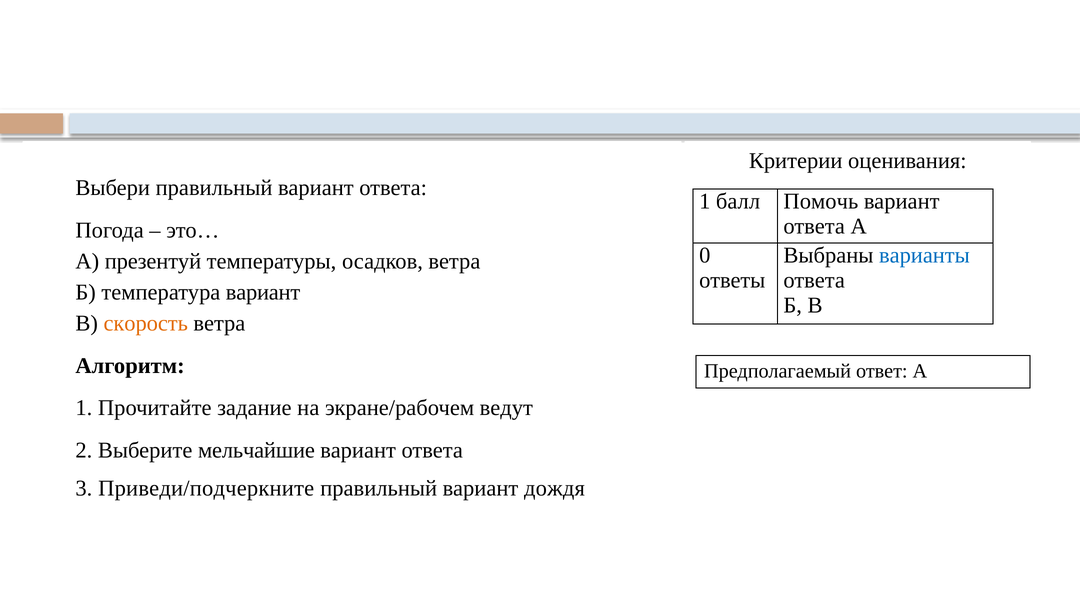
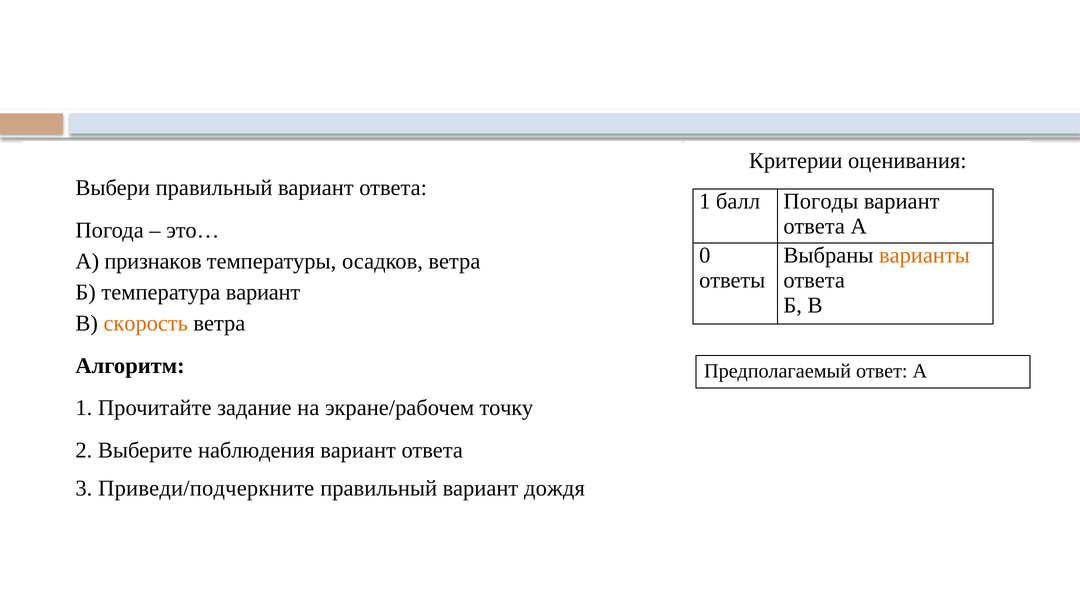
Помочь: Помочь -> Погоды (821, 202)
варианты colour: blue -> orange (924, 256)
презентуй: презентуй -> признаков (153, 261)
ведут: ведут -> точку (506, 408)
мельчайшие: мельчайшие -> наблюдения (256, 451)
